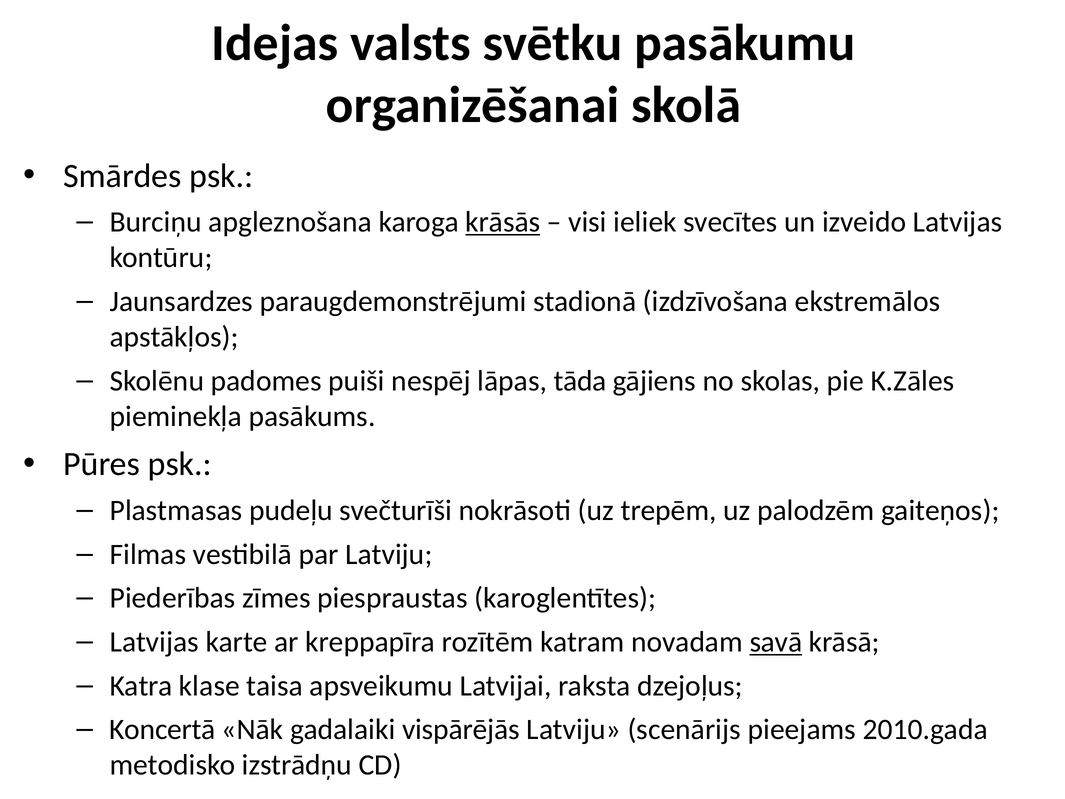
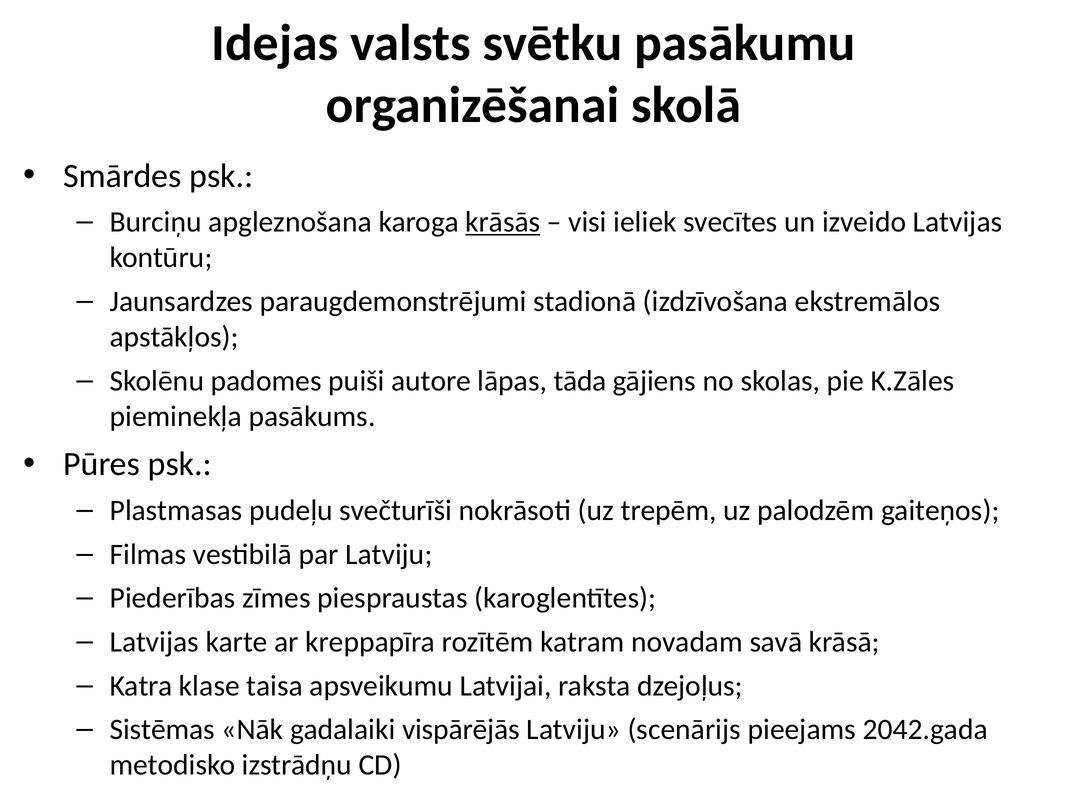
nespēj: nespēj -> autore (431, 381)
savā underline: present -> none (776, 642)
Koncertā: Koncertā -> Sistēmas (162, 729)
2010.gada: 2010.gada -> 2042.gada (925, 729)
